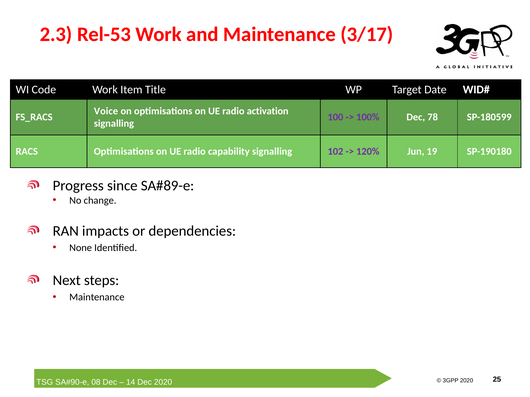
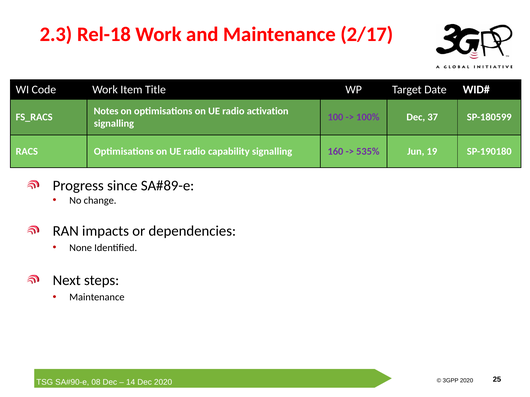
Rel-53: Rel-53 -> Rel-18 (104, 35)
3/17: 3/17 -> 2/17 (367, 35)
Voice: Voice -> Notes (106, 111)
78: 78 -> 37 (433, 117)
102: 102 -> 160 (335, 152)
120%: 120% -> 535% (368, 152)
